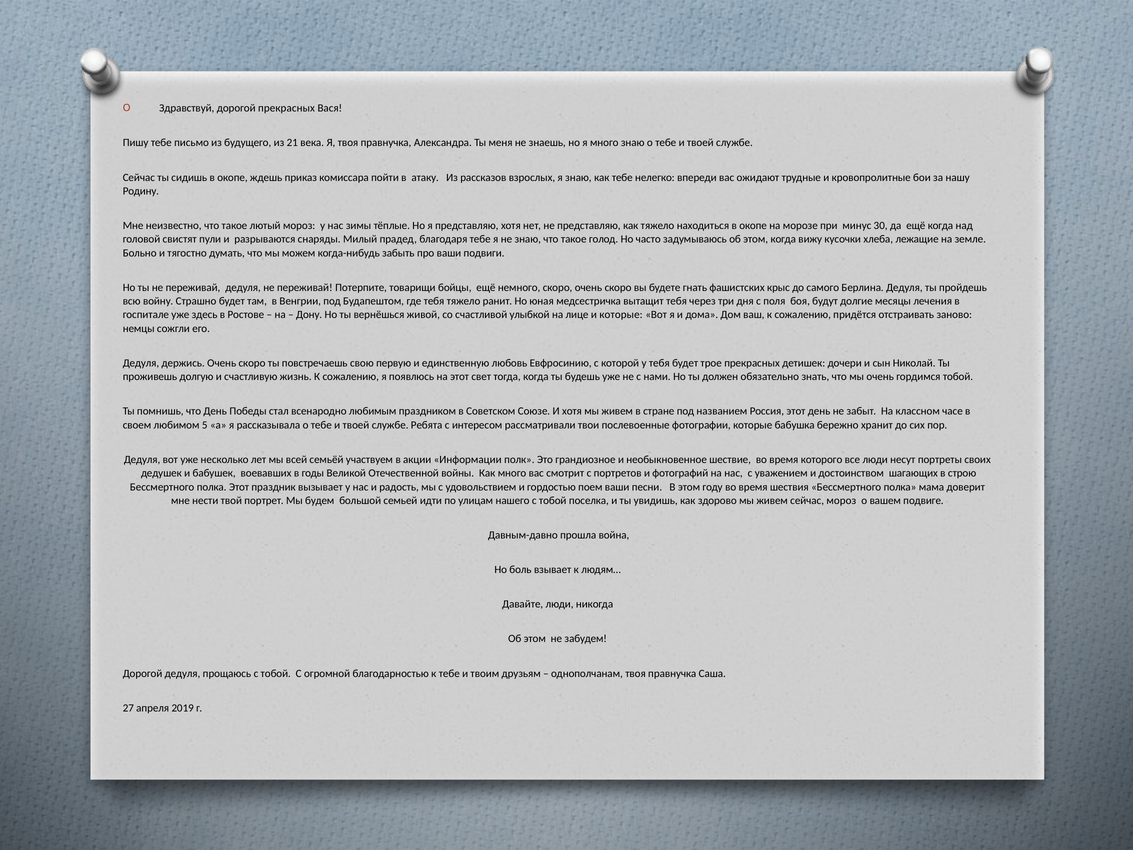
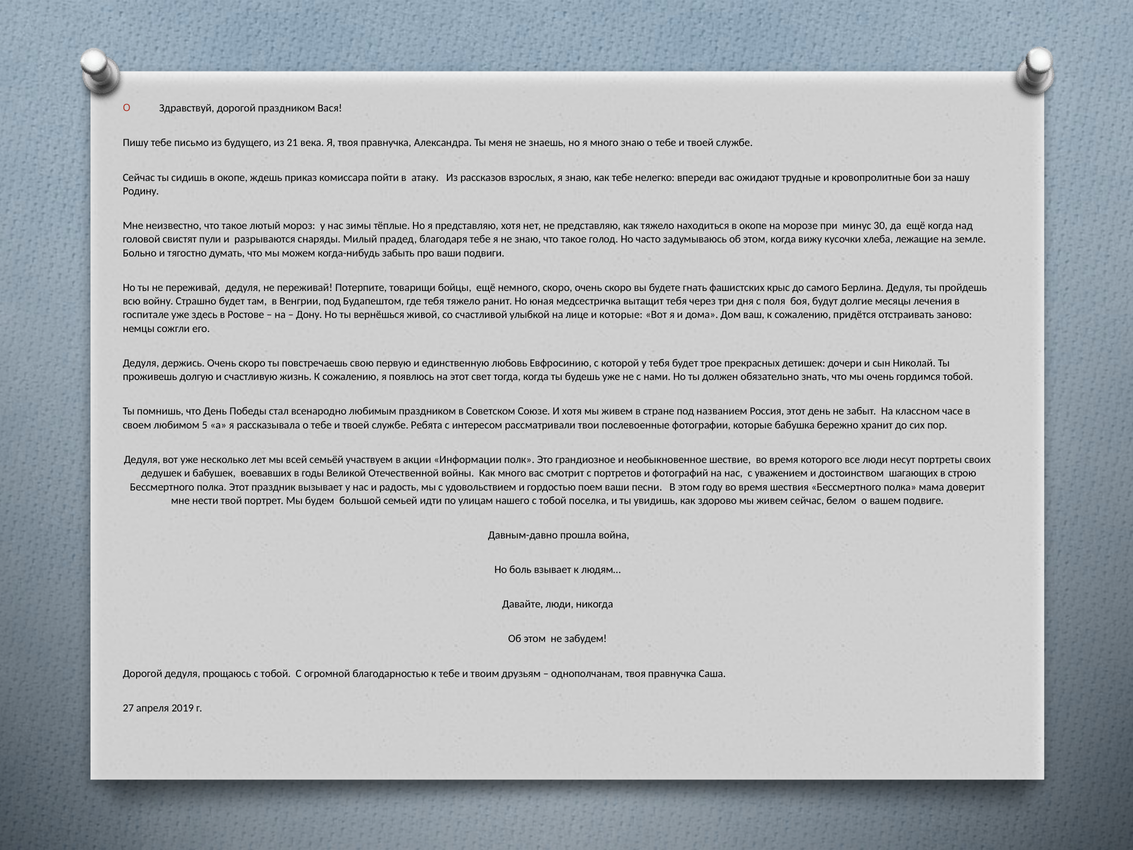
дорогой прекрасных: прекрасных -> праздником (287, 108)
сейчас мороз: мороз -> белом (841, 500)
